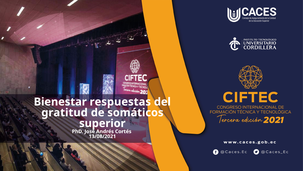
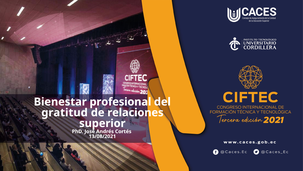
respuestas: respuestas -> profesional (120, 102)
somáticos: somáticos -> relaciones (135, 112)
